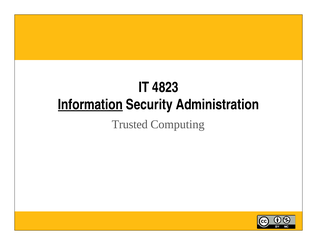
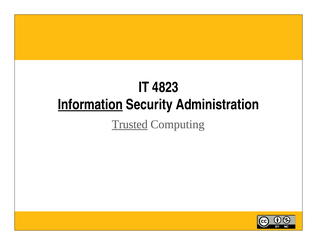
Trusted underline: none -> present (130, 124)
